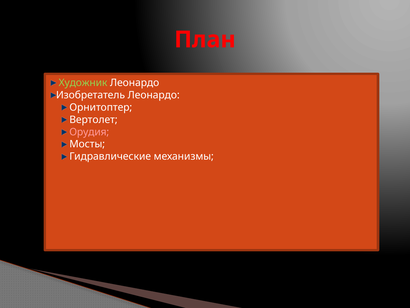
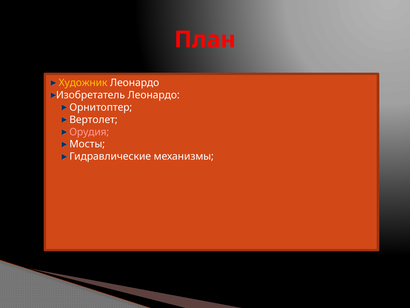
Художник colour: light green -> yellow (83, 83)
